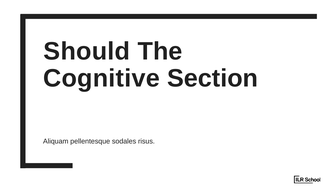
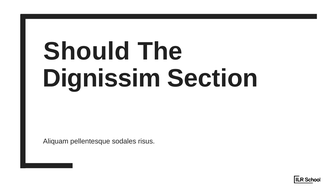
Cognitive: Cognitive -> Dignissim (102, 78)
